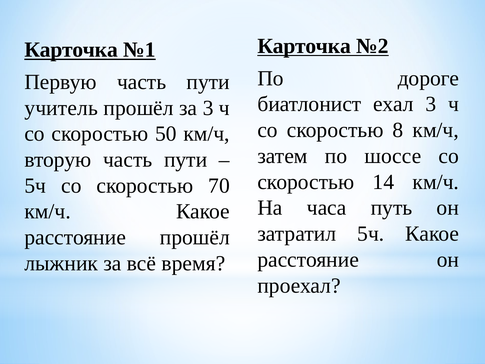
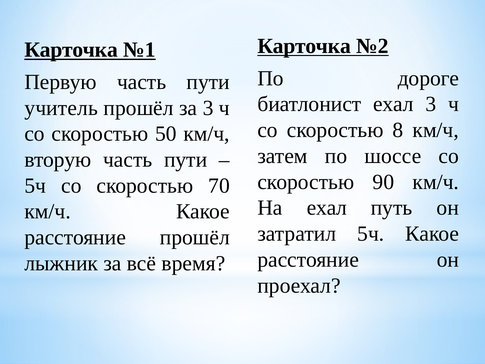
14: 14 -> 90 (383, 182)
На часа: часа -> ехал (327, 208)
